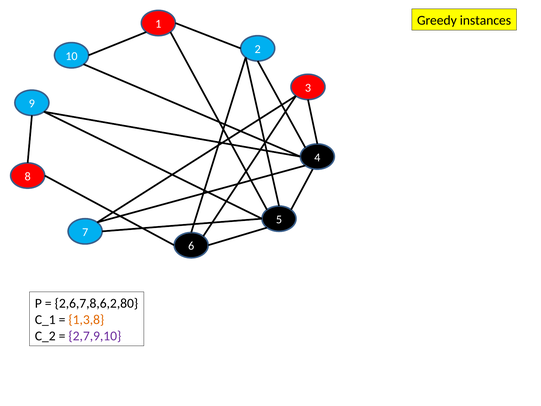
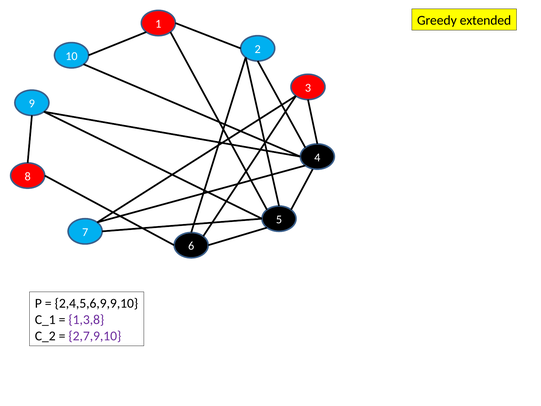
instances: instances -> extended (485, 20)
2,6,7,8,6,2,80: 2,6,7,8,6,2,80 -> 2,4,5,6,9,9,10 (96, 303)
1,3,8 colour: orange -> purple (86, 320)
